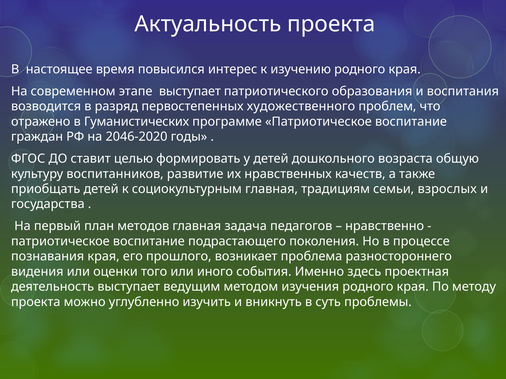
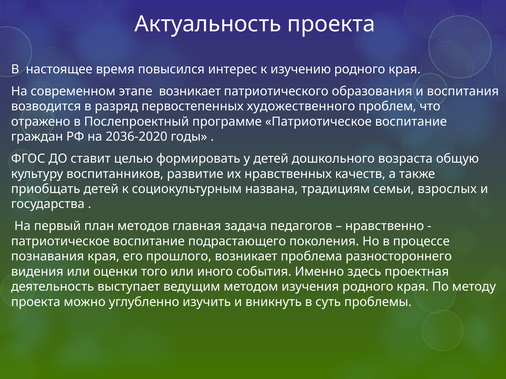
этапе выступает: выступает -> возникает (190, 91)
Гуманистических: Гуманистических -> Послепроектный (137, 122)
2046-2020: 2046-2020 -> 2036-2020 (137, 137)
социокультурным главная: главная -> названа (272, 189)
